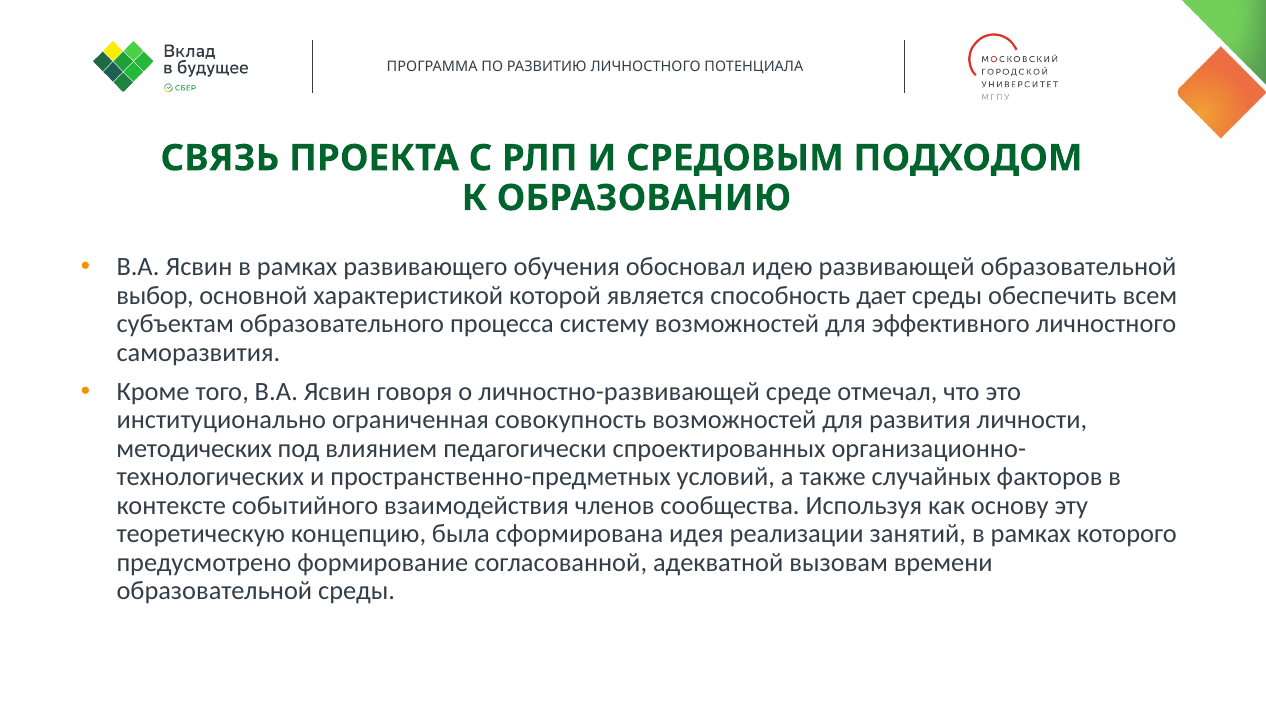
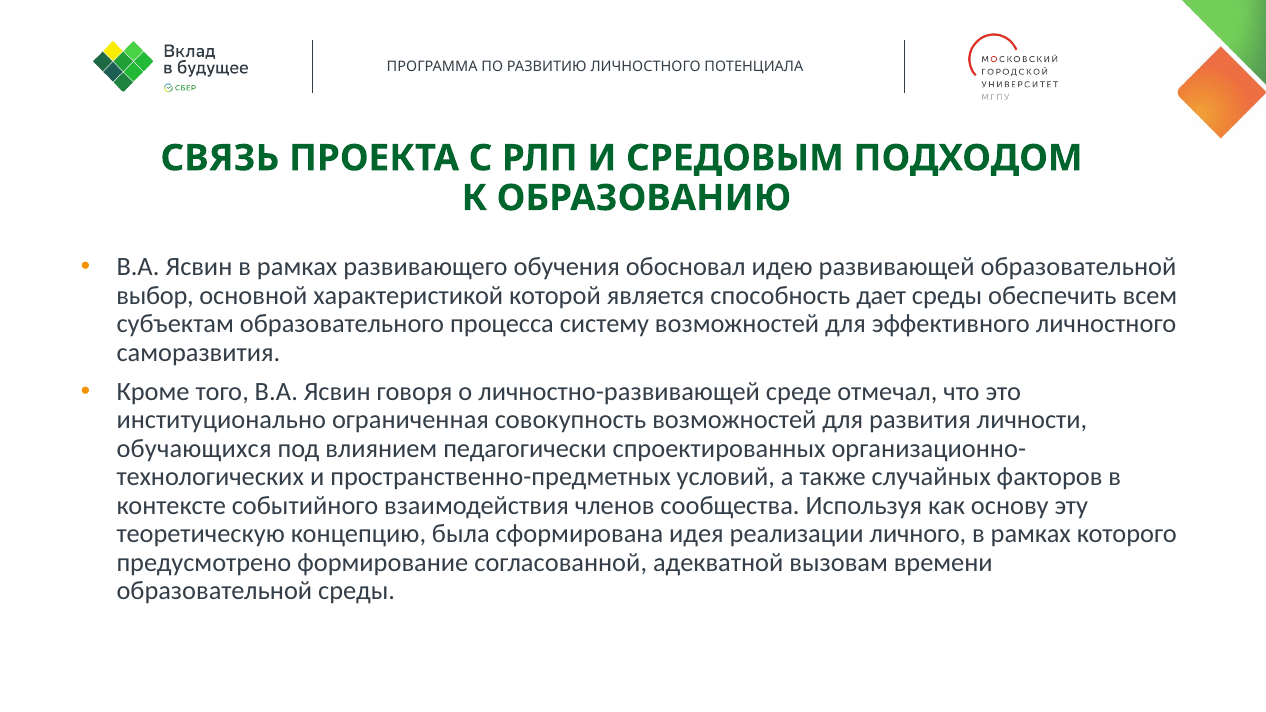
методических: методических -> обучающихся (194, 449)
занятий: занятий -> личного (918, 534)
